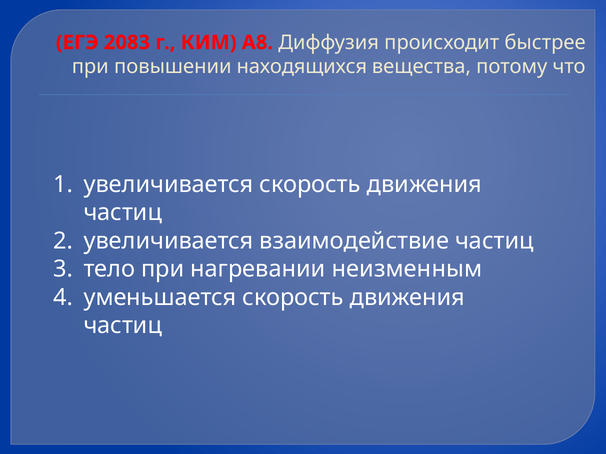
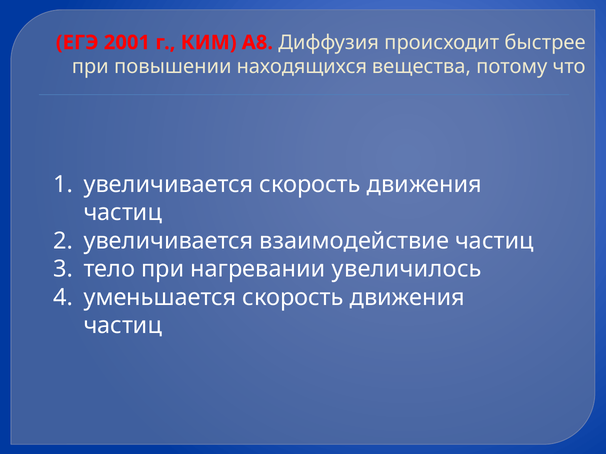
2083: 2083 -> 2001 (127, 43)
неизменным: неизменным -> увеличилось (407, 269)
